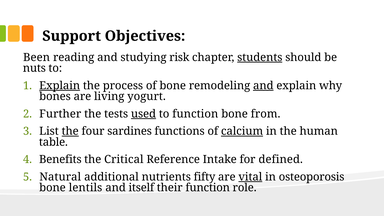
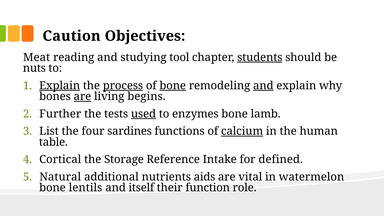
Support: Support -> Caution (72, 36)
Been: Been -> Meat (37, 57)
risk: risk -> tool (179, 57)
process underline: none -> present (123, 86)
bone underline: none -> present (173, 86)
are underline: none -> present (82, 97)
yogurt: yogurt -> begins (147, 97)
to function: function -> enzymes (195, 114)
from: from -> lamb (266, 114)
the underline: present -> none (70, 131)
Benefits: Benefits -> Cortical (60, 160)
Critical: Critical -> Storage (124, 160)
fifty: fifty -> aids (205, 177)
vital underline: present -> none (250, 177)
osteoporosis: osteoporosis -> watermelon (312, 177)
